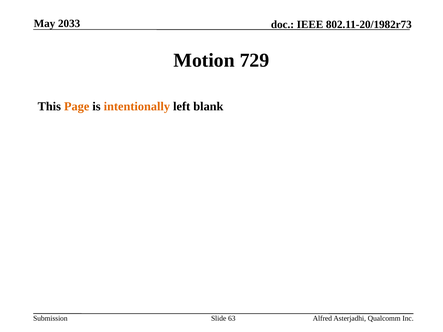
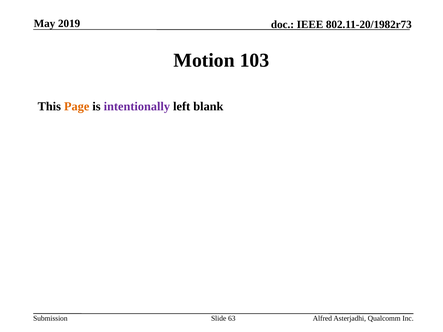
2033: 2033 -> 2019 (69, 23)
729: 729 -> 103 (254, 60)
intentionally colour: orange -> purple (137, 106)
